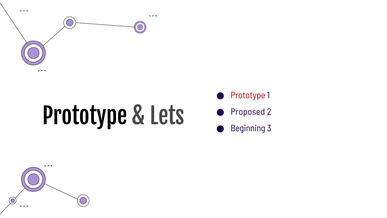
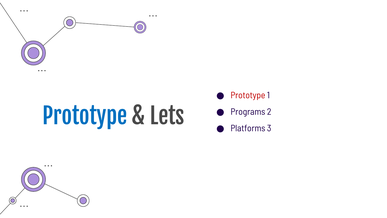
Proposed: Proposed -> Programs (248, 112)
Prototype colour: black -> blue (85, 117)
Beginning: Beginning -> Platforms (248, 128)
